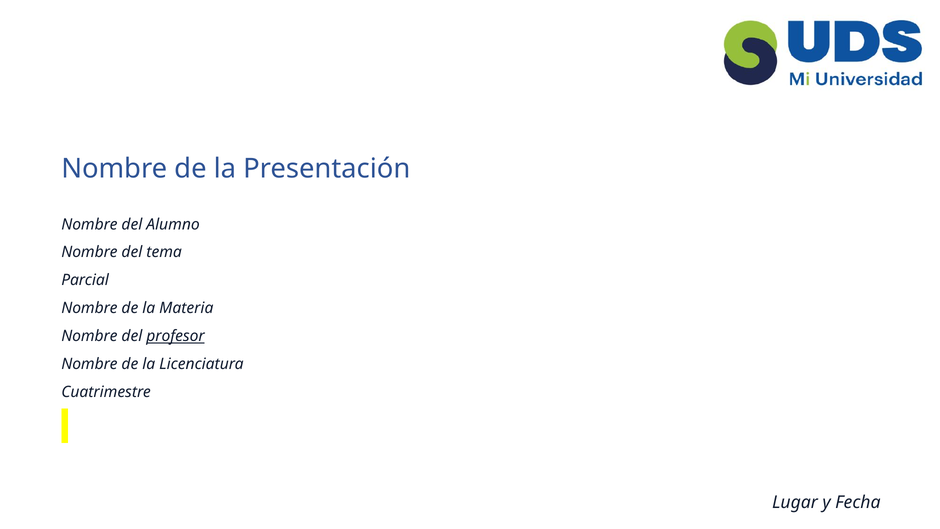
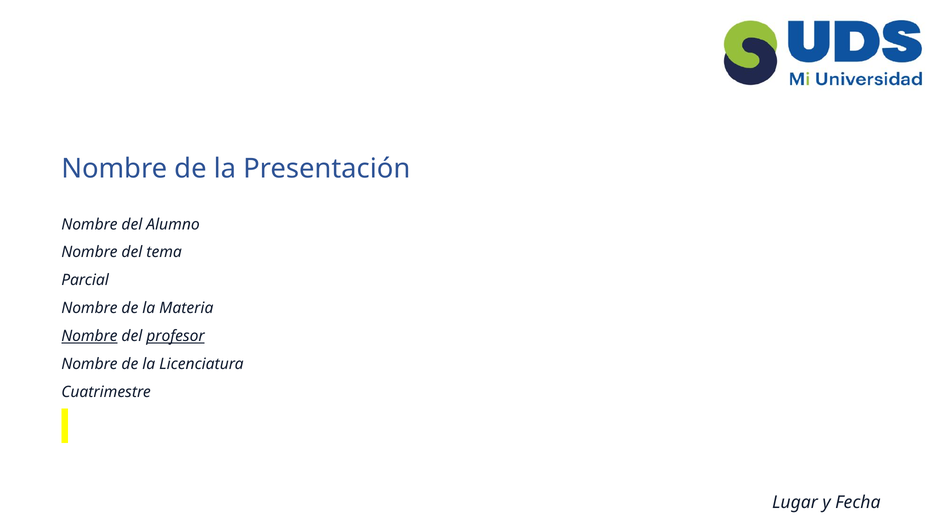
Nombre underline: none -> present (89, 336)
